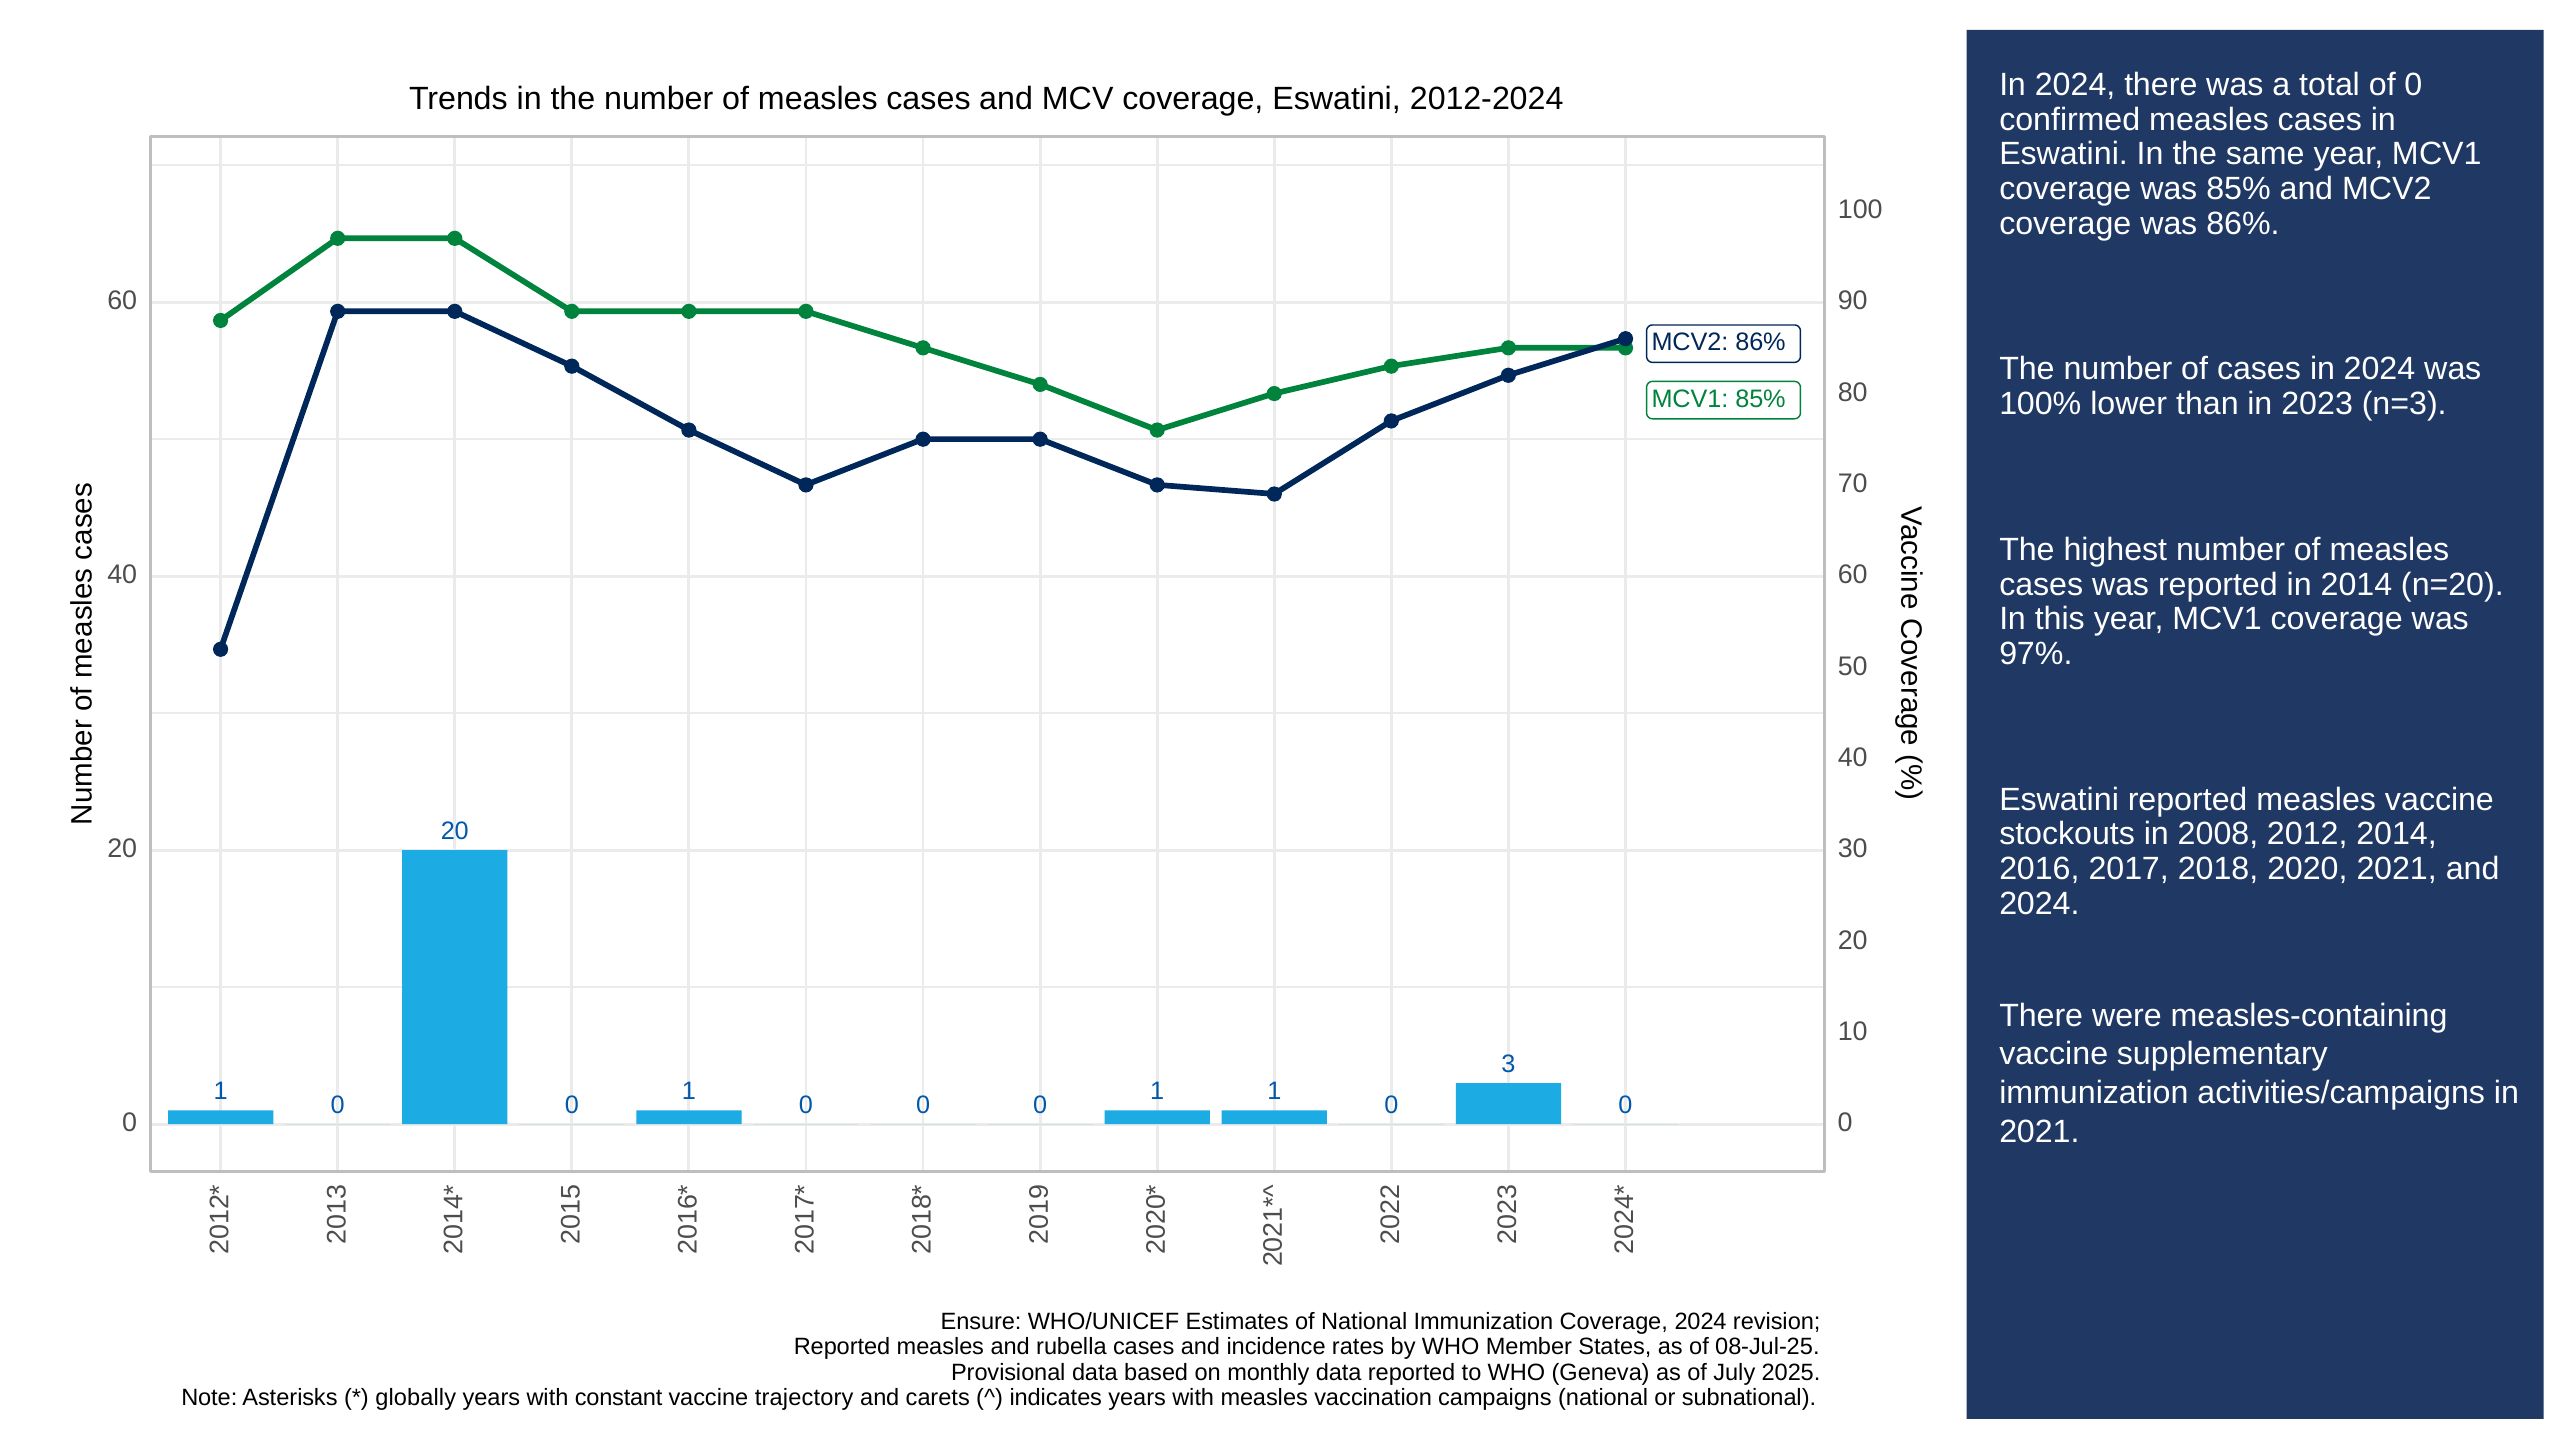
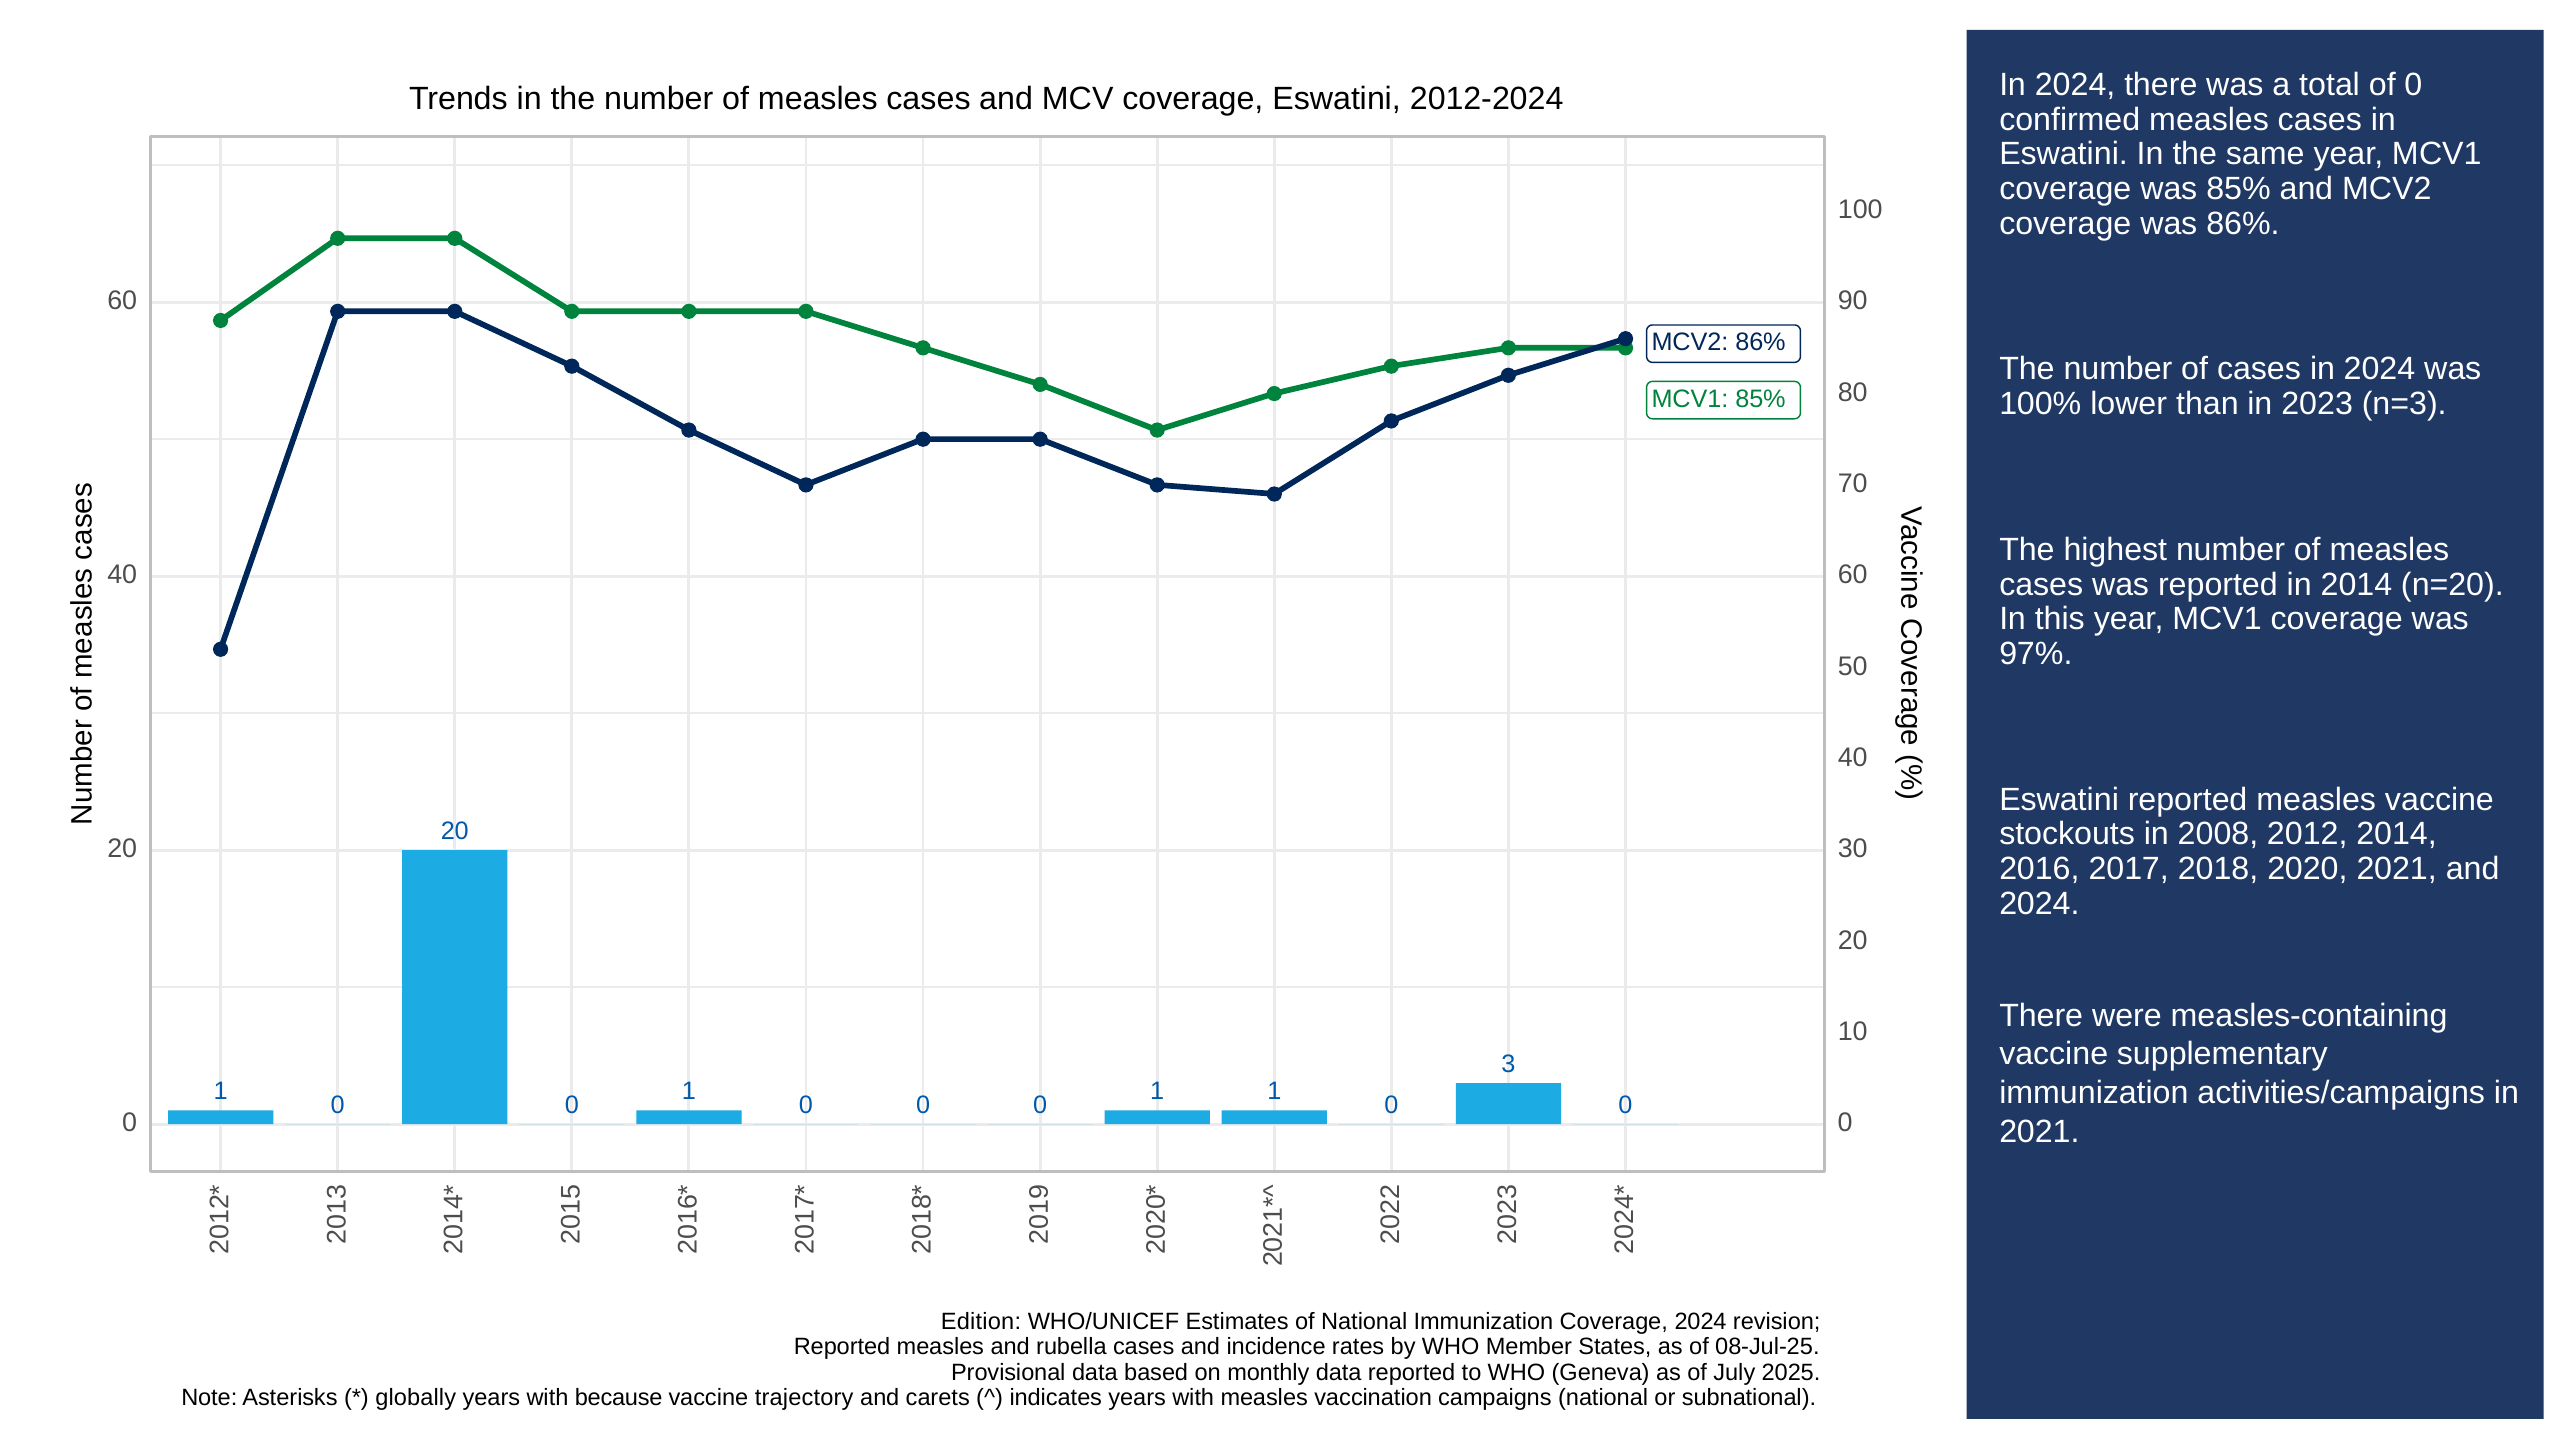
Ensure: Ensure -> Edition (981, 1322)
constant: constant -> because (619, 1398)
